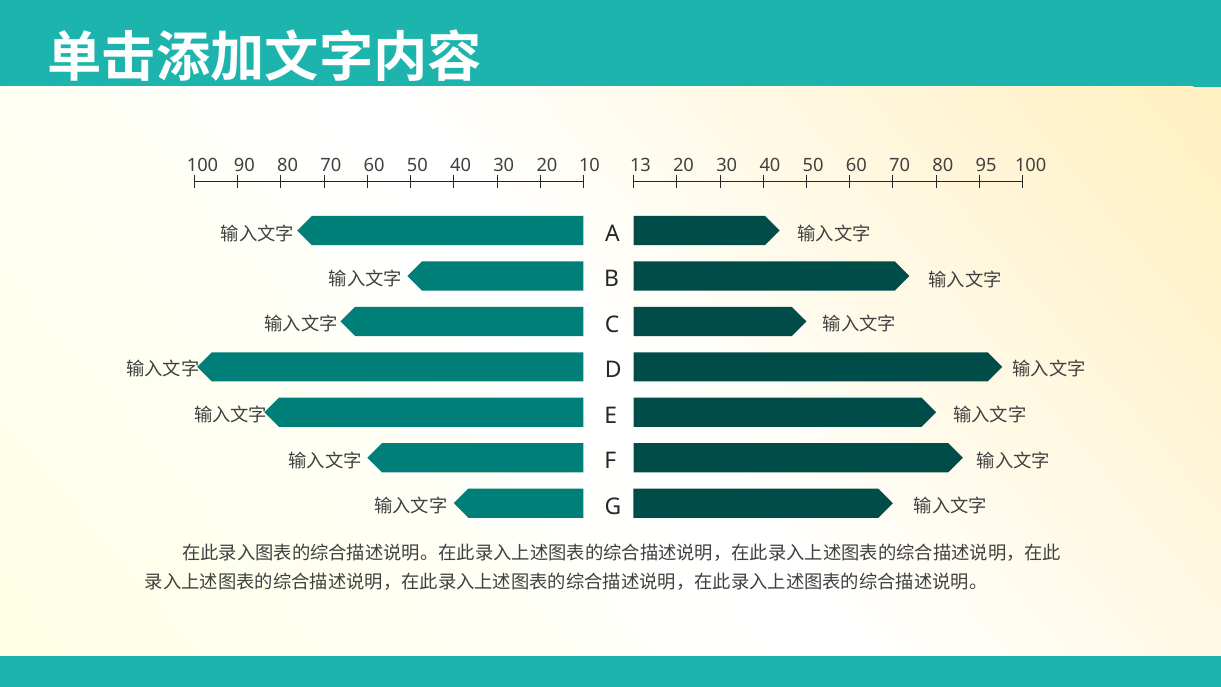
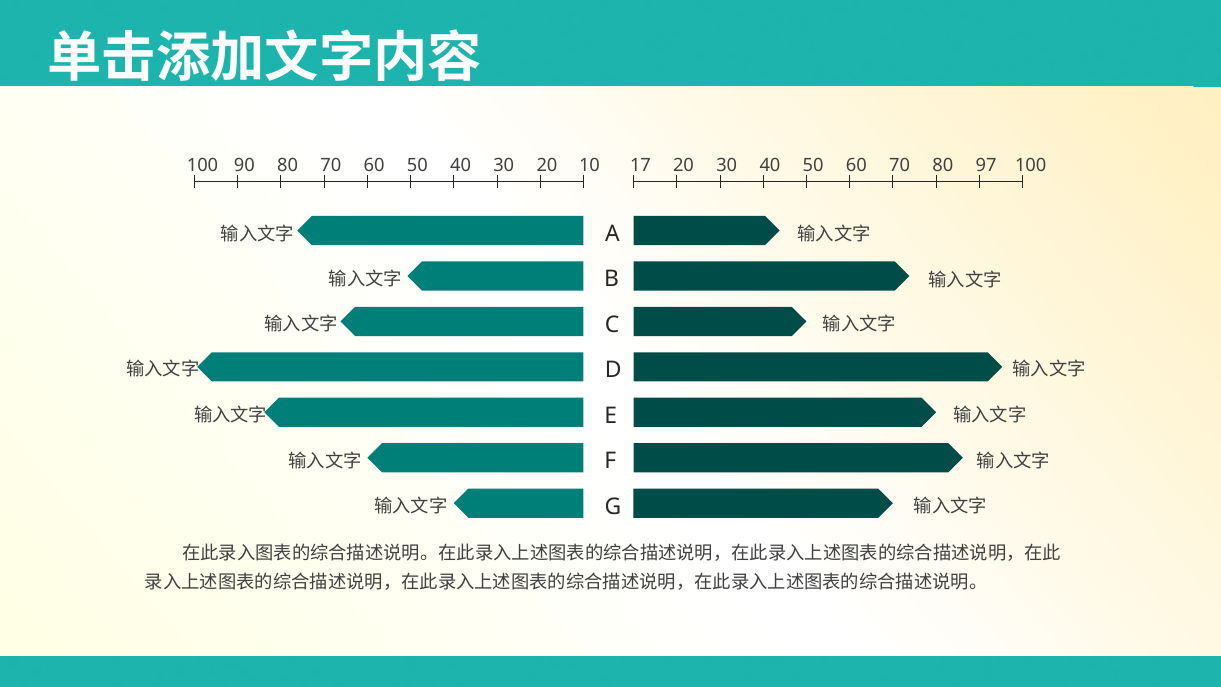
13: 13 -> 17 (640, 166)
95: 95 -> 97 (986, 166)
